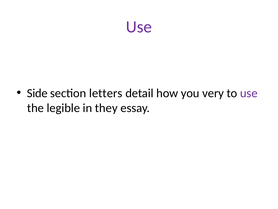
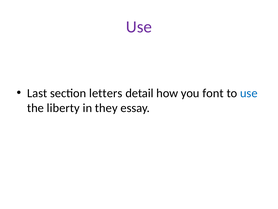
Side: Side -> Last (37, 93)
very: very -> font (213, 93)
use colour: purple -> blue (249, 93)
legible: legible -> liberty (63, 108)
